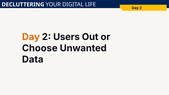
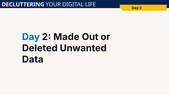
Day colour: orange -> blue (31, 37)
Users: Users -> Made (66, 37)
Choose: Choose -> Deleted (40, 48)
